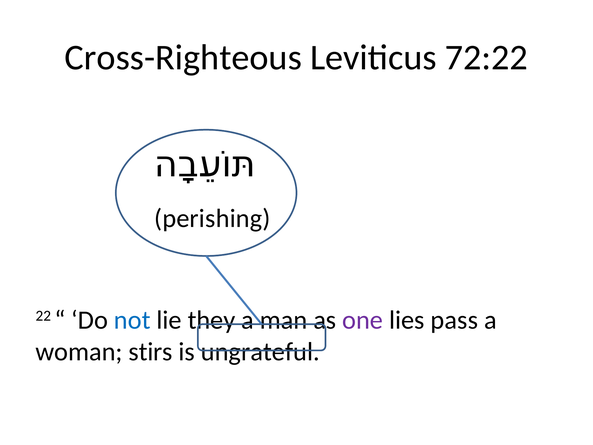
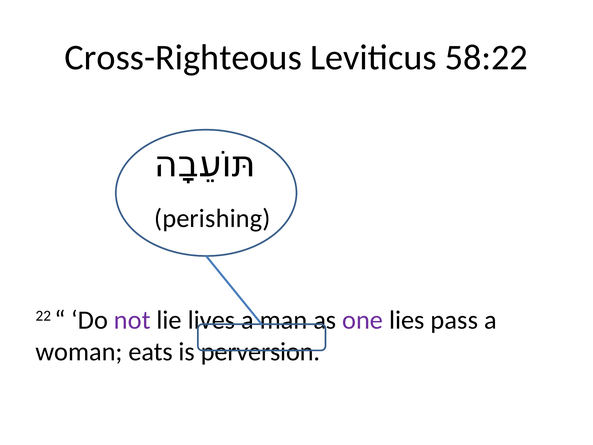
72:22: 72:22 -> 58:22 (486, 57)
not colour: blue -> purple (132, 320)
they: they -> lives (211, 320)
stirs: stirs -> eats (151, 351)
ungrateful: ungrateful -> perversion (260, 351)
